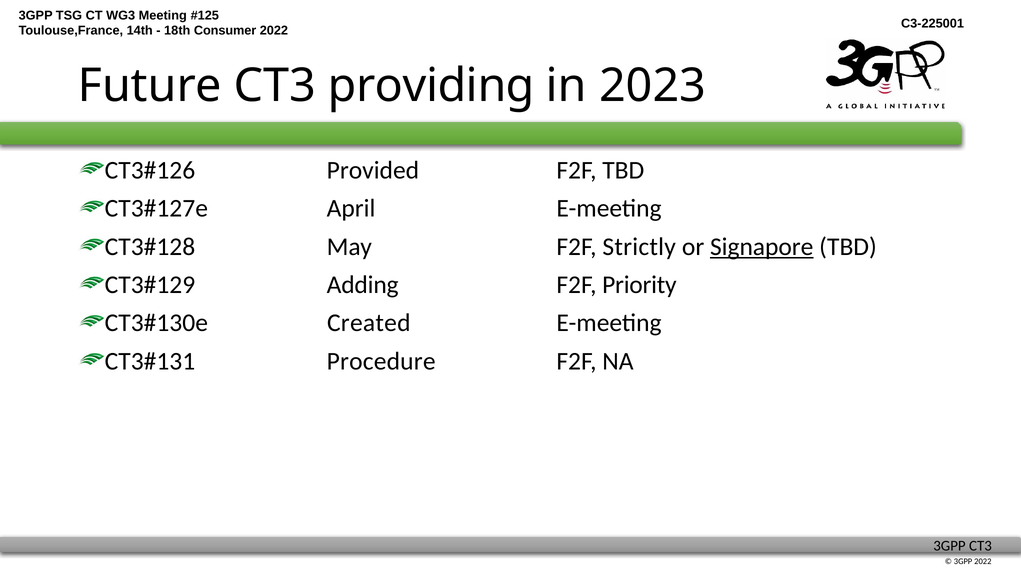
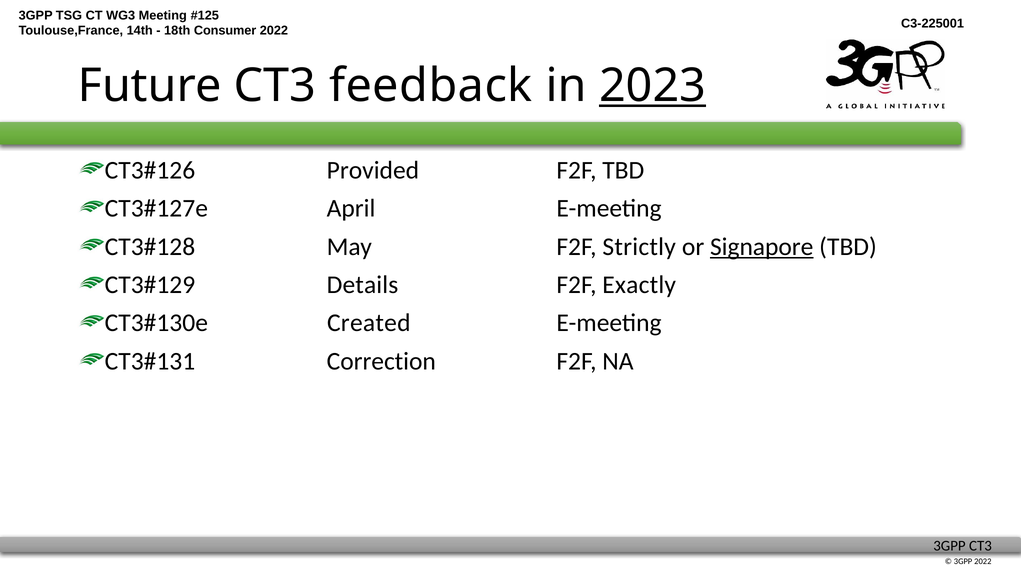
providing: providing -> feedback (431, 86)
2023 underline: none -> present (653, 86)
Adding: Adding -> Details (362, 285)
Priority: Priority -> Exactly (639, 285)
Procedure: Procedure -> Correction (381, 361)
